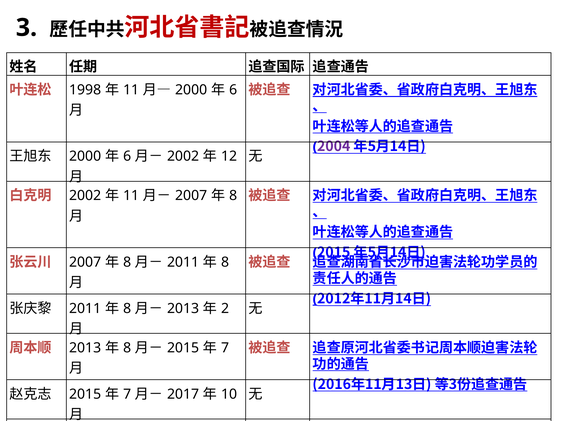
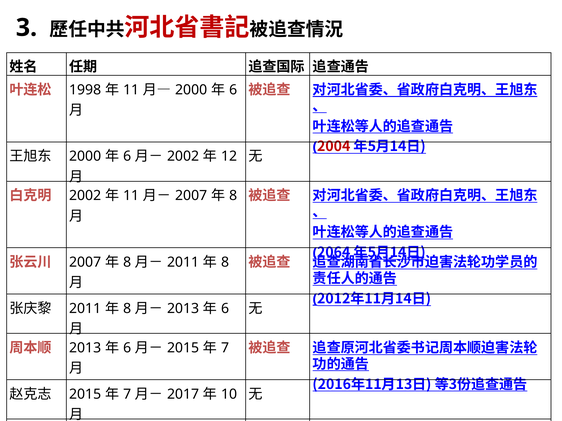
2004 colour: purple -> red (334, 147)
2015: 2015 -> 2064 (334, 253)
2: 2 -> 6 (225, 309)
8: 8 -> 6 (127, 348)
